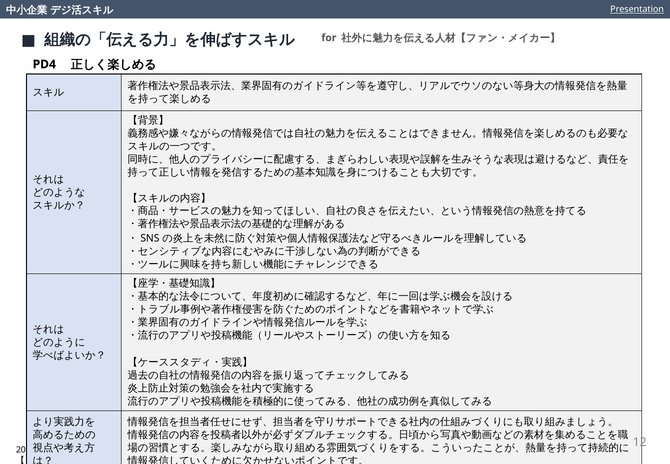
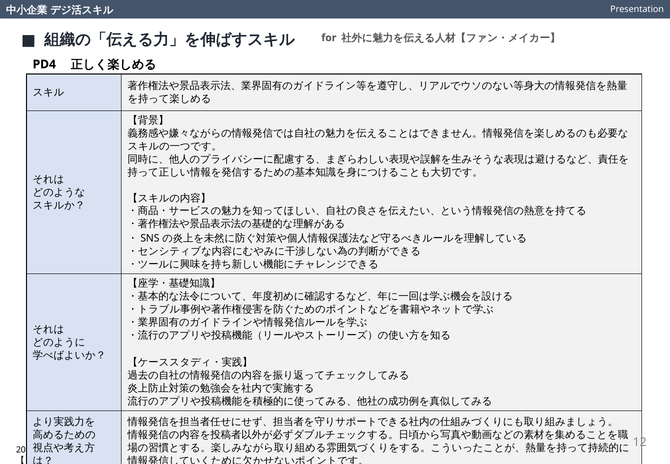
Presentation underline: present -> none (637, 9)
